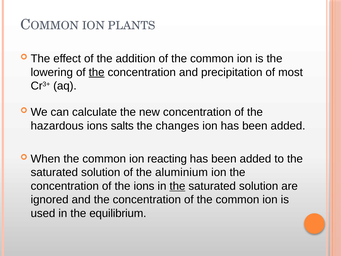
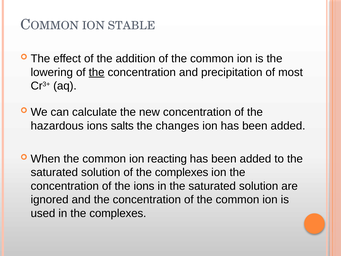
PLANTS: PLANTS -> STABLE (132, 26)
of the aluminium: aluminium -> complexes (182, 172)
the underline: present -> none (177, 186)
in the equilibrium: equilibrium -> complexes (118, 213)
